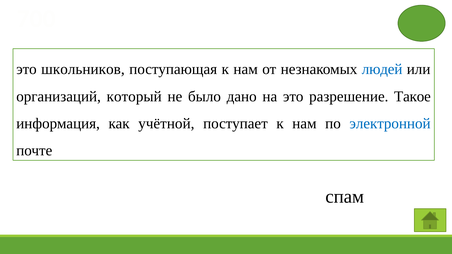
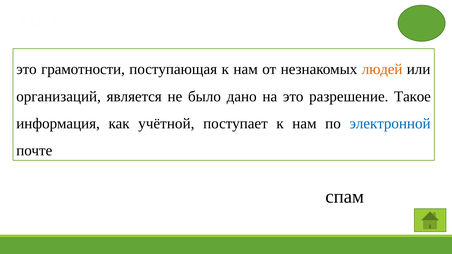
школьников: школьников -> грамотности (83, 69)
людей colour: blue -> orange (382, 69)
который: который -> является (134, 97)
